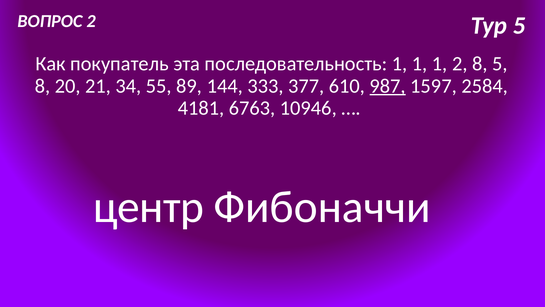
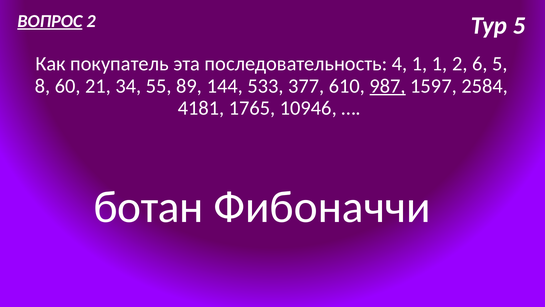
ВОПРОС underline: none -> present (50, 21)
последовательность 1: 1 -> 4 (400, 64)
2 8: 8 -> 6 (480, 64)
20: 20 -> 60 (68, 86)
333: 333 -> 533 (265, 86)
6763: 6763 -> 1765 (252, 108)
центр: центр -> ботан (148, 207)
